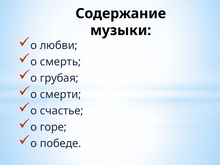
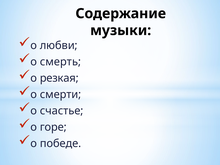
грубая: грубая -> резкая (59, 78)
